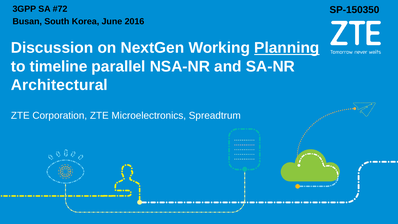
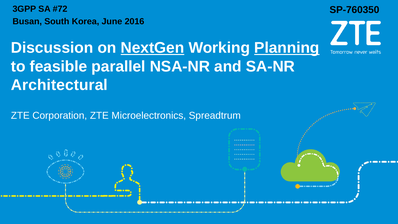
SP-150350: SP-150350 -> SP-760350 (354, 10)
NextGen underline: none -> present (152, 48)
timeline: timeline -> feasible (58, 66)
